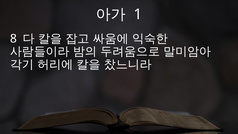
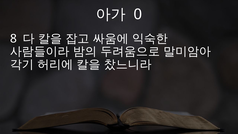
1: 1 -> 0 (138, 14)
